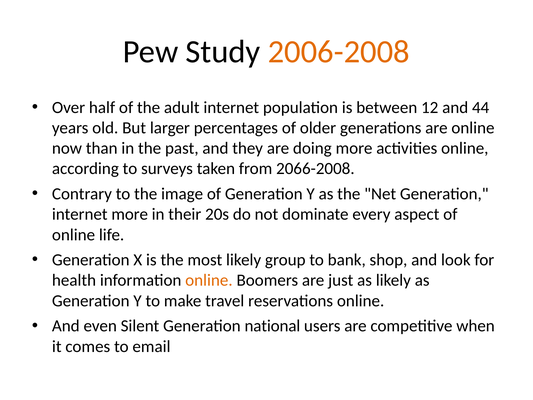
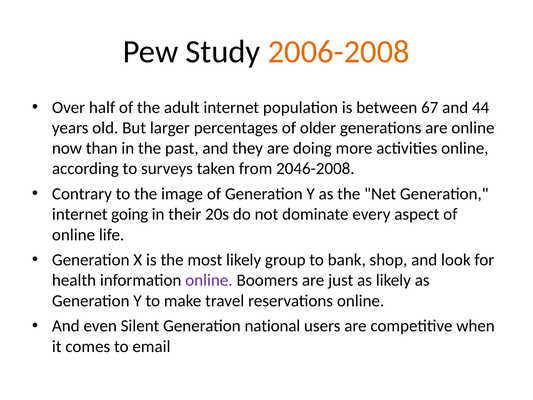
12: 12 -> 67 (430, 107)
2066-2008: 2066-2008 -> 2046-2008 (315, 169)
internet more: more -> going (130, 214)
online colour: orange -> purple (209, 280)
